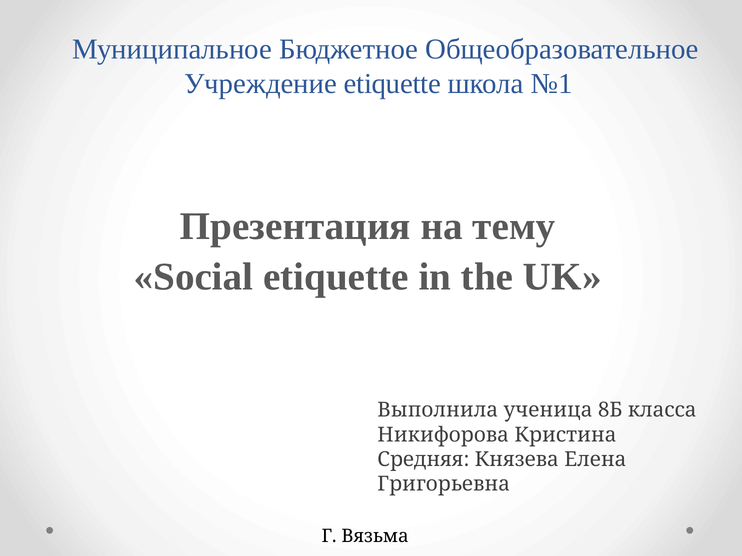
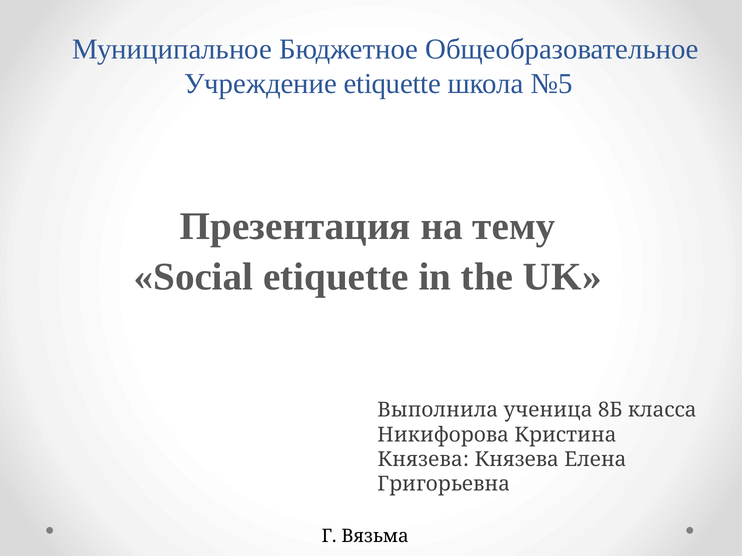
№1: №1 -> №5 (552, 84)
Средняя: Средняя -> Князева (423, 460)
